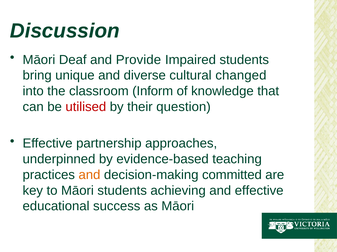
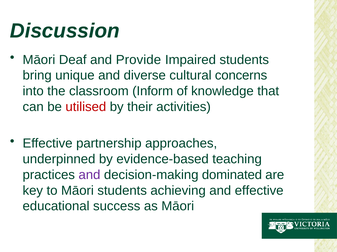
changed: changed -> concerns (241, 76)
question: question -> activities (184, 107)
and colour: orange -> purple (89, 175)
committed: committed -> dominated (232, 175)
